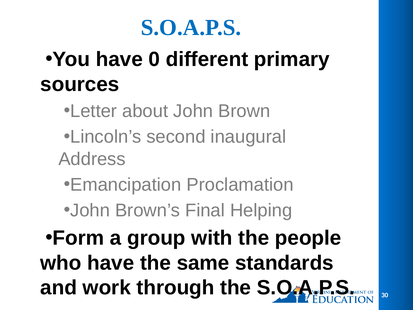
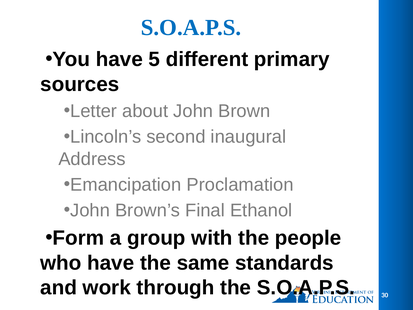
0: 0 -> 5 (154, 59)
Helping: Helping -> Ethanol (261, 210)
